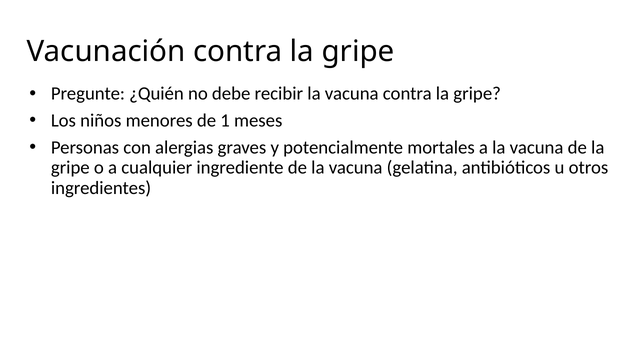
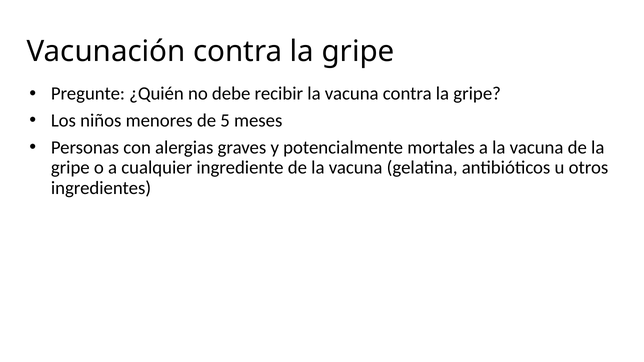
1: 1 -> 5 (225, 121)
